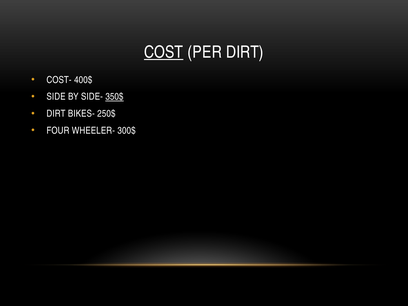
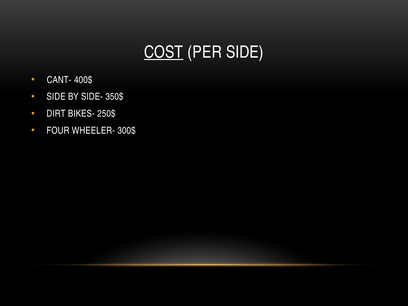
PER DIRT: DIRT -> SIDE (245, 52)
COST-: COST- -> CANT- (59, 80)
350$ underline: present -> none (114, 97)
